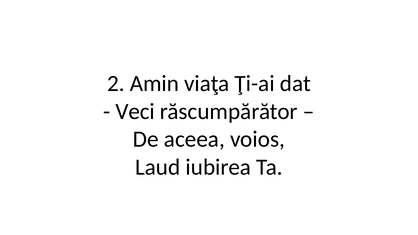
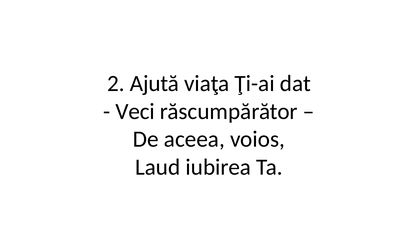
Amin: Amin -> Ajută (154, 84)
